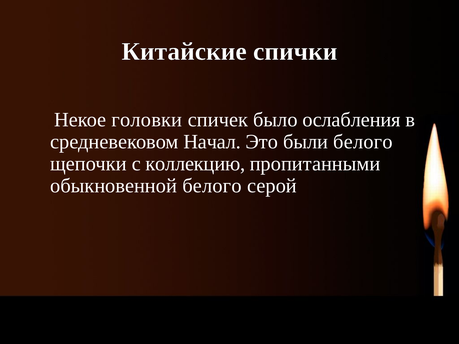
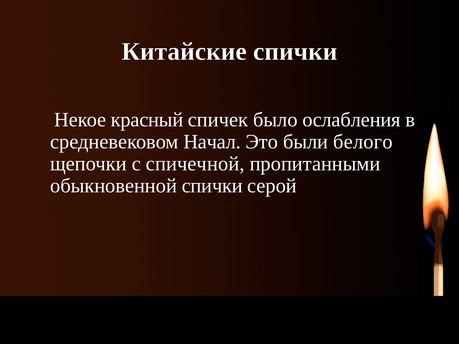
головки: головки -> красный (147, 120)
коллекцию: коллекцию -> спичечной (195, 164)
обыкновенной белого: белого -> спички (212, 186)
